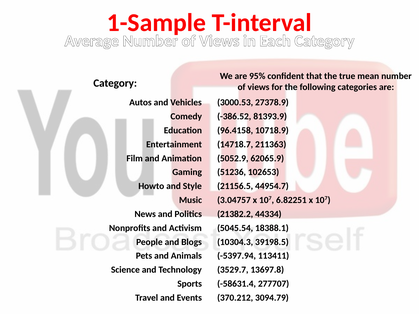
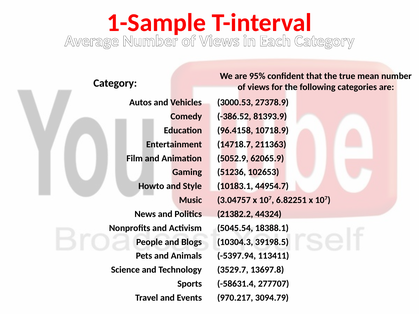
21156.5: 21156.5 -> 10183.1 (235, 186)
44334: 44334 -> 44324 (268, 214)
370.212: 370.212 -> 970.217 (235, 298)
